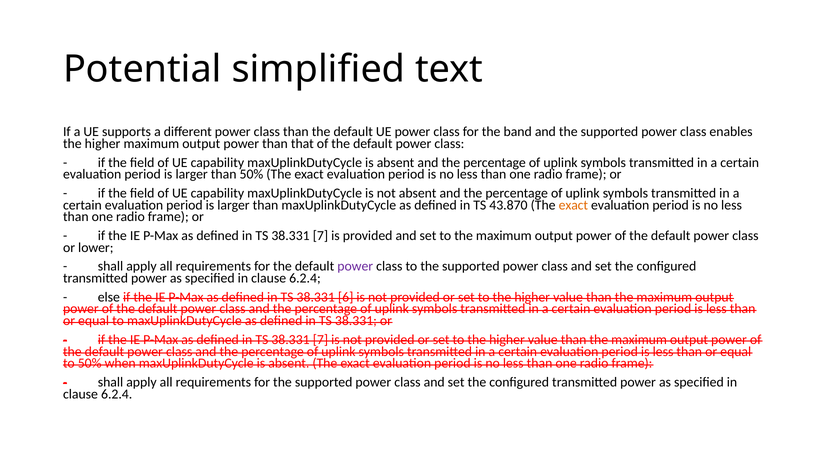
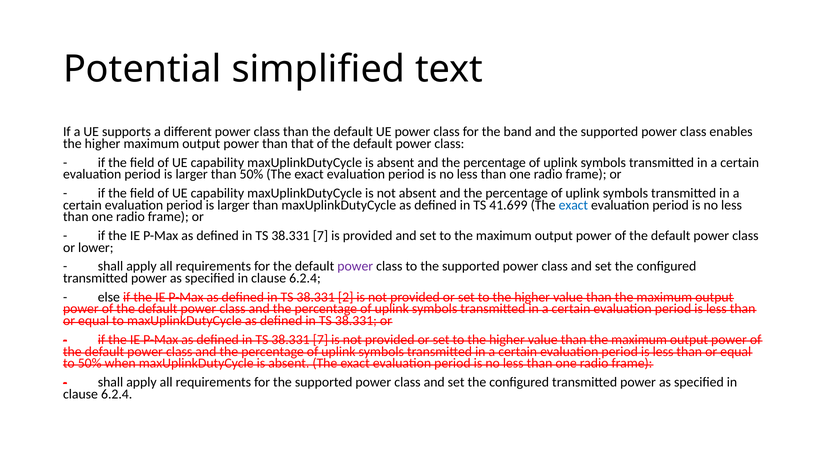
43.870: 43.870 -> 41.699 (508, 205)
exact colour: orange -> blue (573, 205)
6: 6 -> 2 (346, 297)
